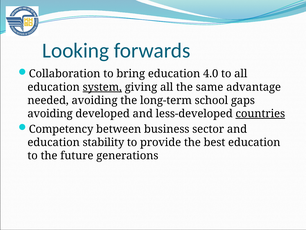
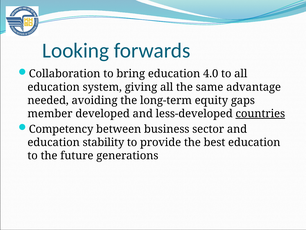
system underline: present -> none (102, 87)
school: school -> equity (211, 100)
avoiding: avoiding -> member (50, 113)
